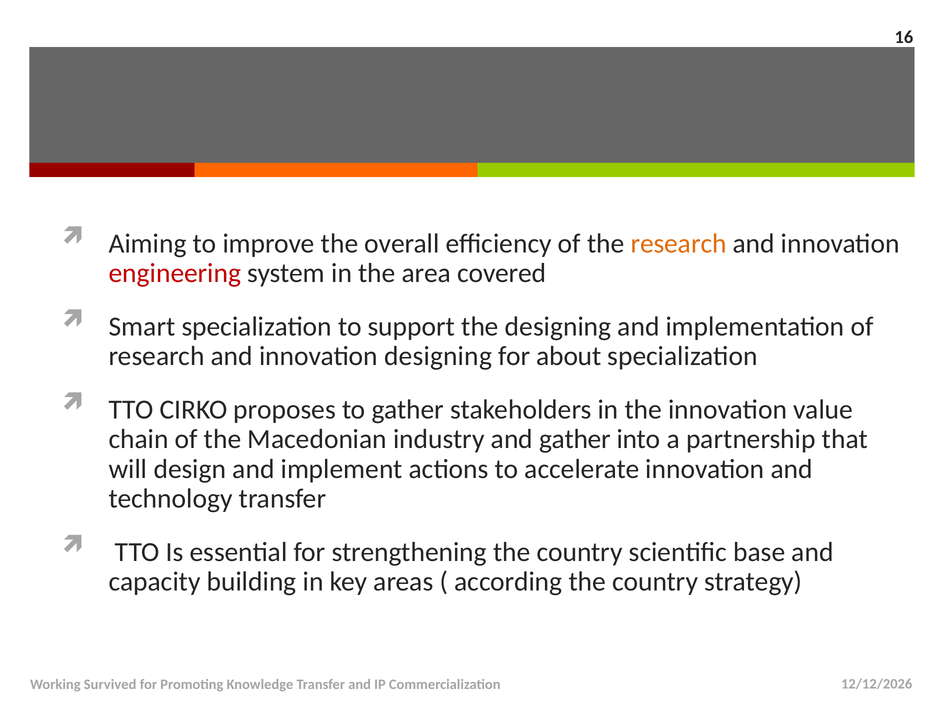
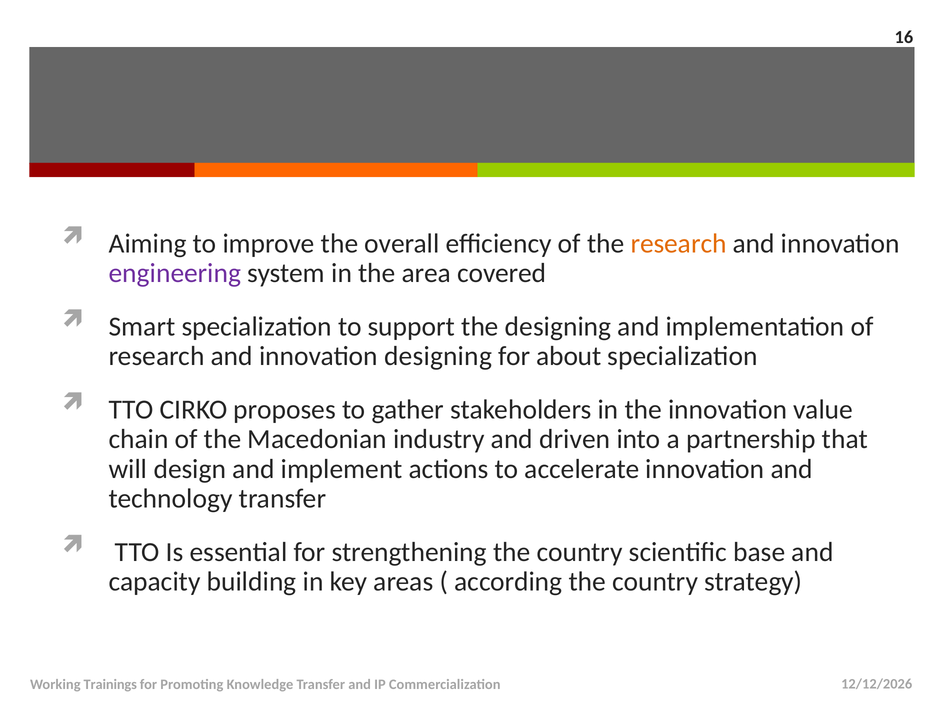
engineering colour: red -> purple (175, 273)
and gather: gather -> driven (575, 439)
Survived: Survived -> Trainings (110, 684)
